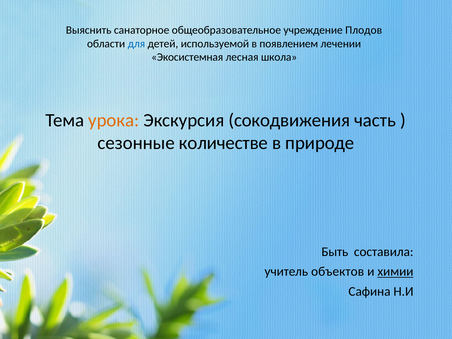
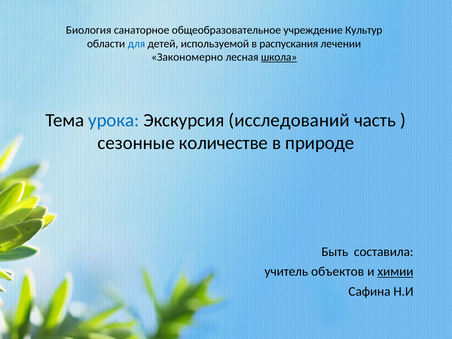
Выяснить: Выяснить -> Биология (89, 30)
Плодов: Плодов -> Культур (364, 30)
появлением: появлением -> распускания (289, 44)
Экосистемная: Экосистемная -> Закономерно (187, 57)
школа underline: none -> present (279, 57)
урока colour: orange -> blue (114, 120)
сокодвижения: сокодвижения -> исследований (289, 120)
